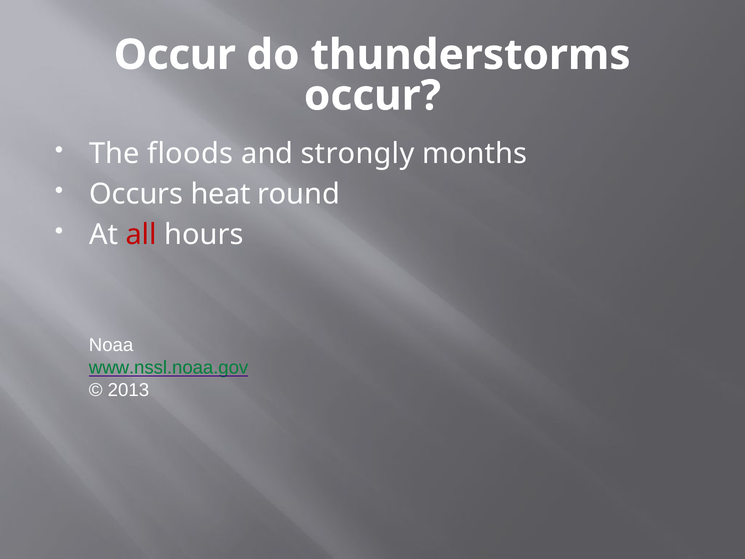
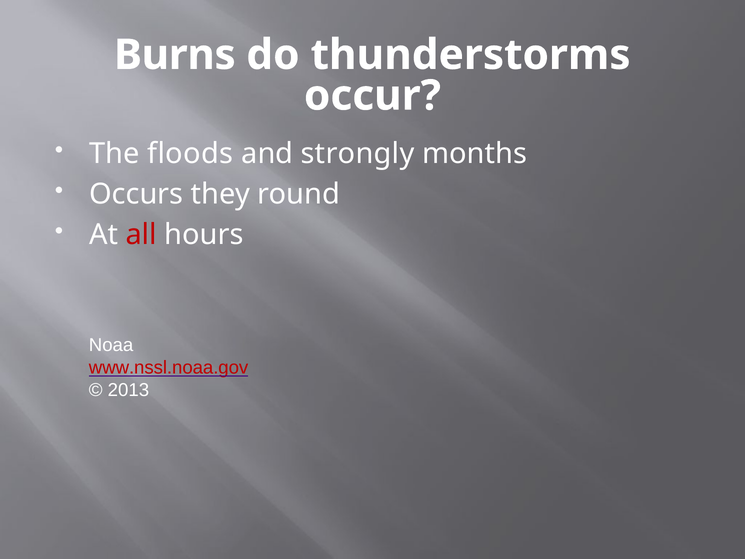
Occur: Occur -> Burns (175, 55)
heat: heat -> they (220, 194)
www.nssl.noaa.gov colour: green -> red (169, 367)
